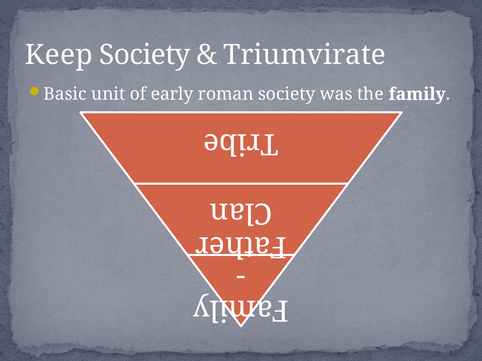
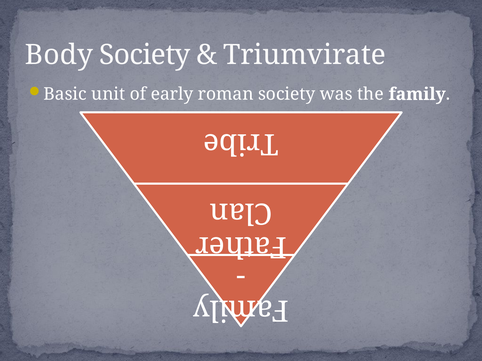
Keep: Keep -> Body (59, 55)
